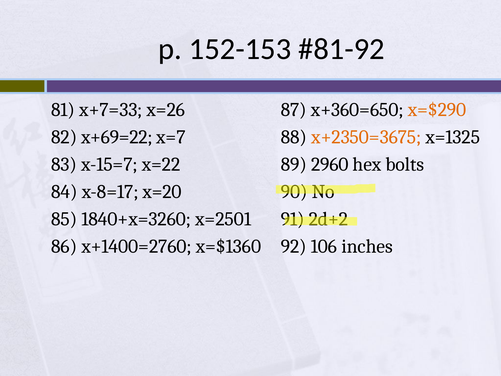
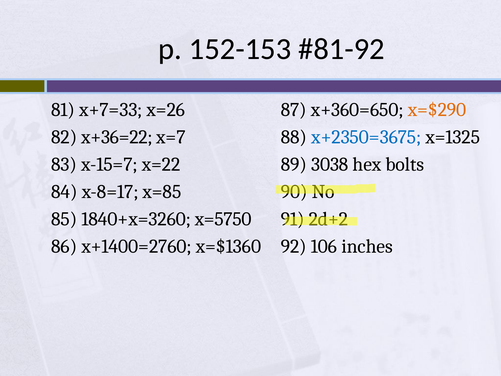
x+69=22: x+69=22 -> x+36=22 (117, 137)
x+2350=3675 colour: orange -> blue (366, 137)
2960: 2960 -> 3038 (330, 164)
x=20: x=20 -> x=85 (162, 192)
x=2501: x=2501 -> x=5750 (223, 219)
